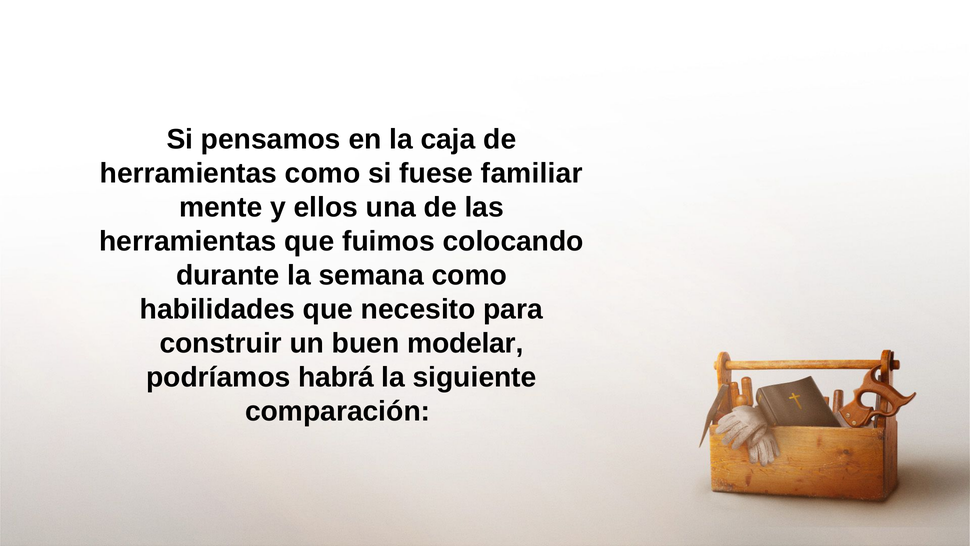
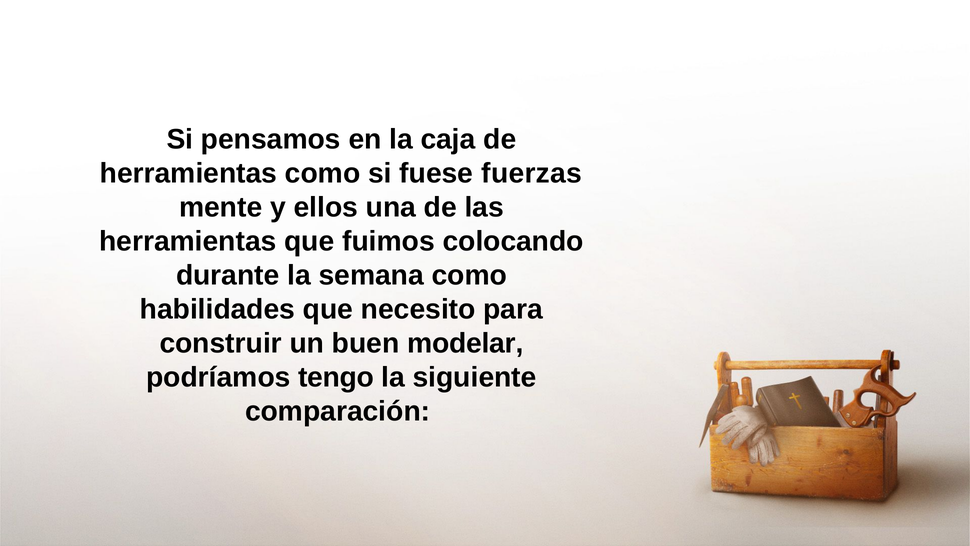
familiar: familiar -> fuerzas (532, 173)
habrá: habrá -> tengo (336, 377)
